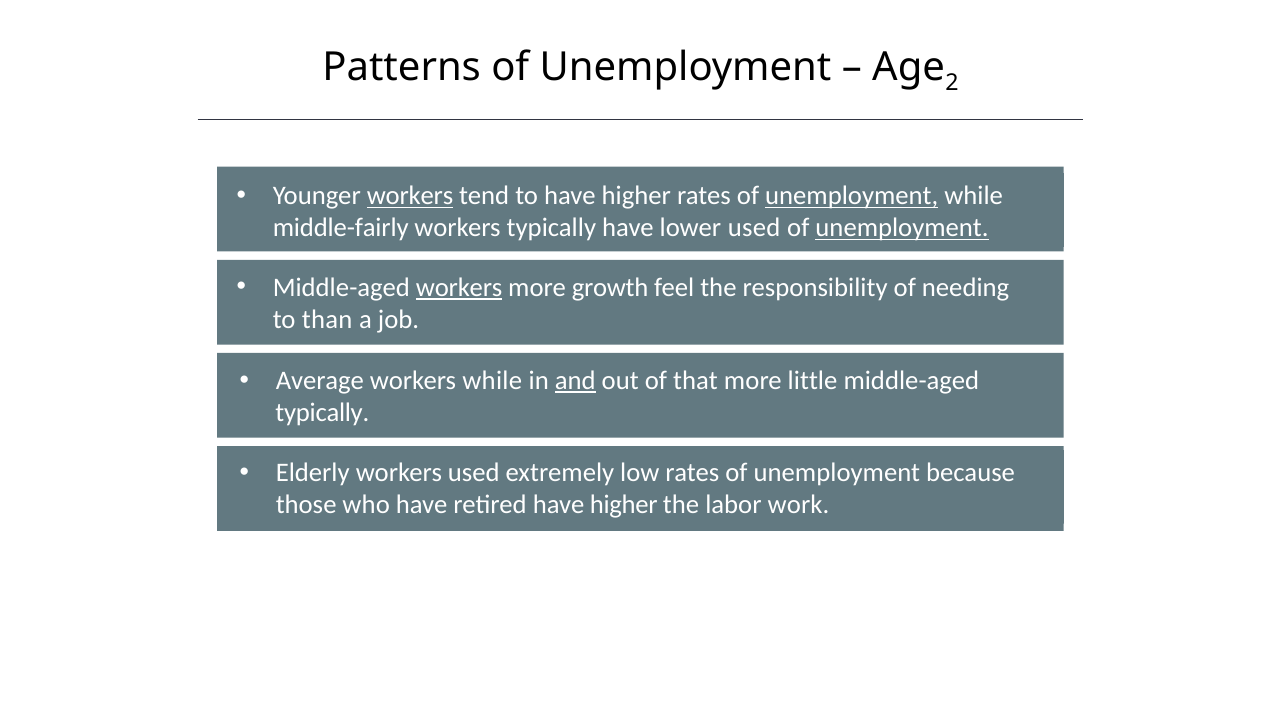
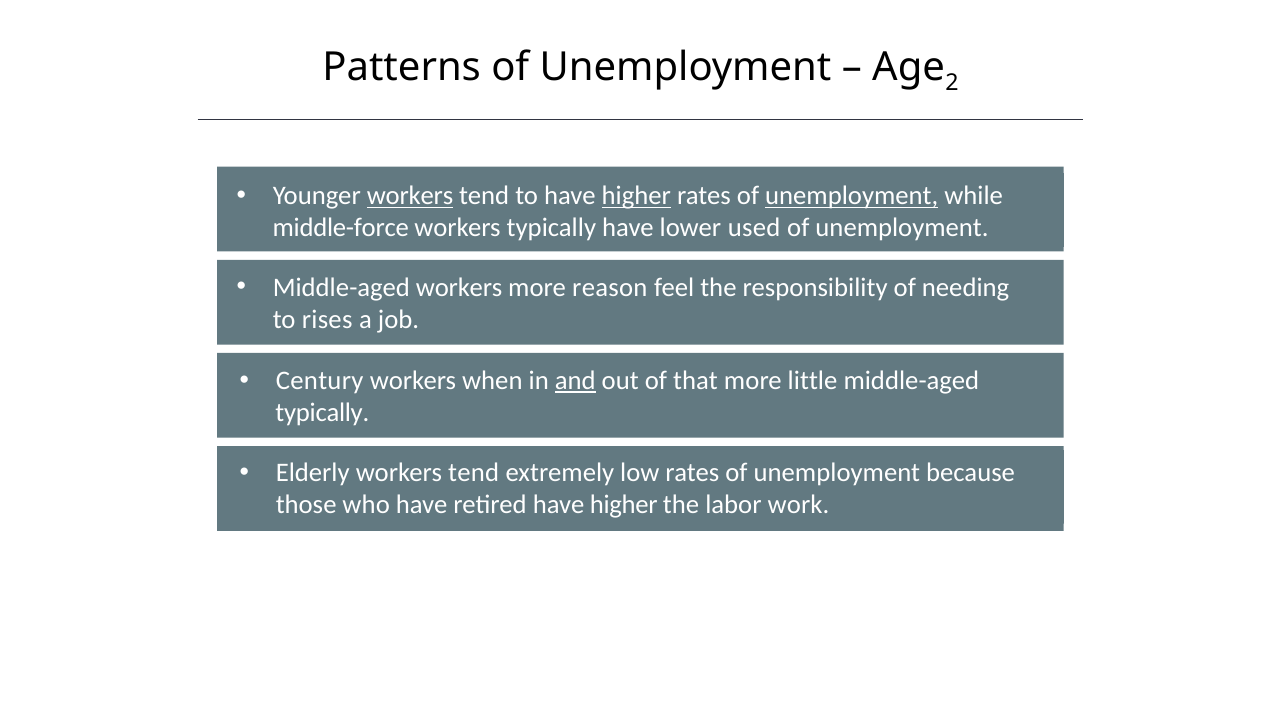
higher underline: none -> present (636, 196)
middle-fairly: middle-fairly -> middle-force (341, 228)
unemployment underline: present -> none (902, 228)
workers underline: present -> none (459, 287)
growth: growth -> reason (610, 287)
than: than -> rises (327, 319)
Average: Average -> Century (320, 381)
workers while: while -> when (492, 381)
Elderly workers used: used -> tend (474, 472)
